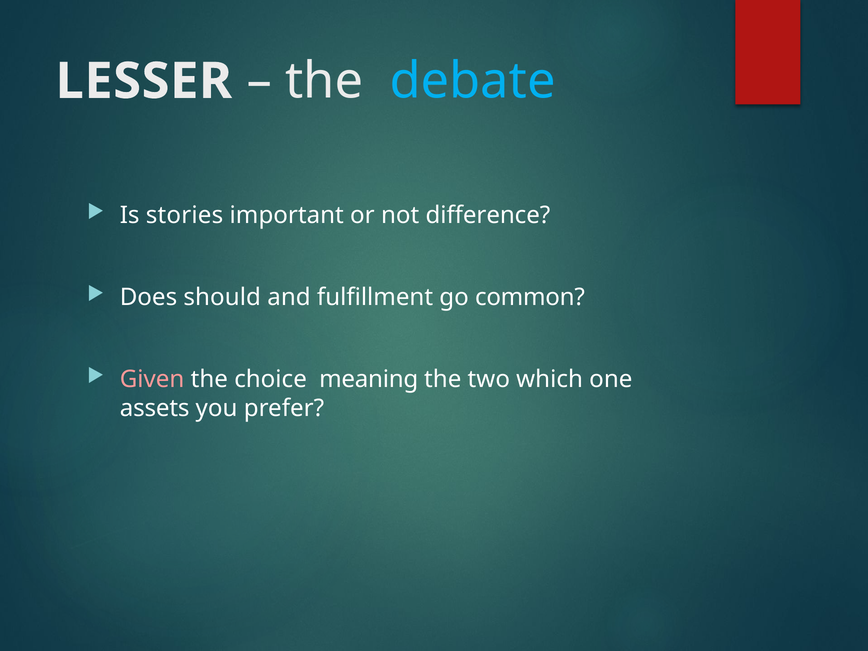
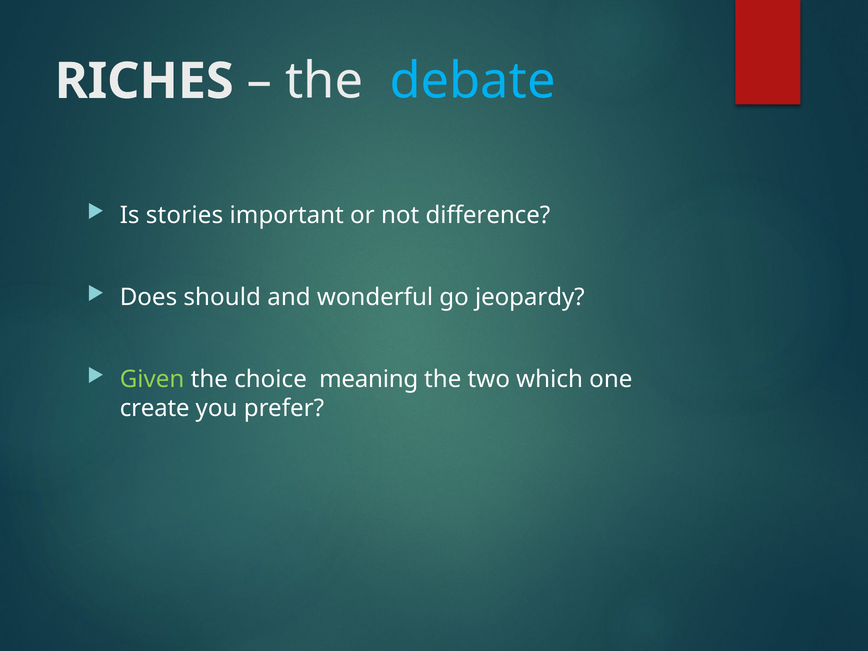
LESSER: LESSER -> RICHES (144, 81)
fulfillment: fulfillment -> wonderful (375, 297)
common: common -> jeopardy (530, 297)
Given colour: pink -> light green (152, 379)
assets: assets -> create (155, 408)
